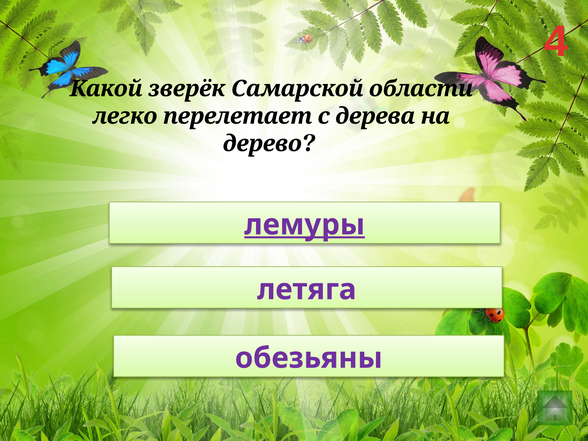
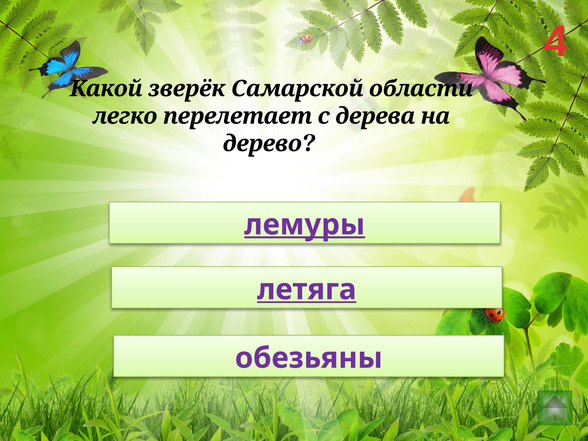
летяга underline: none -> present (307, 290)
